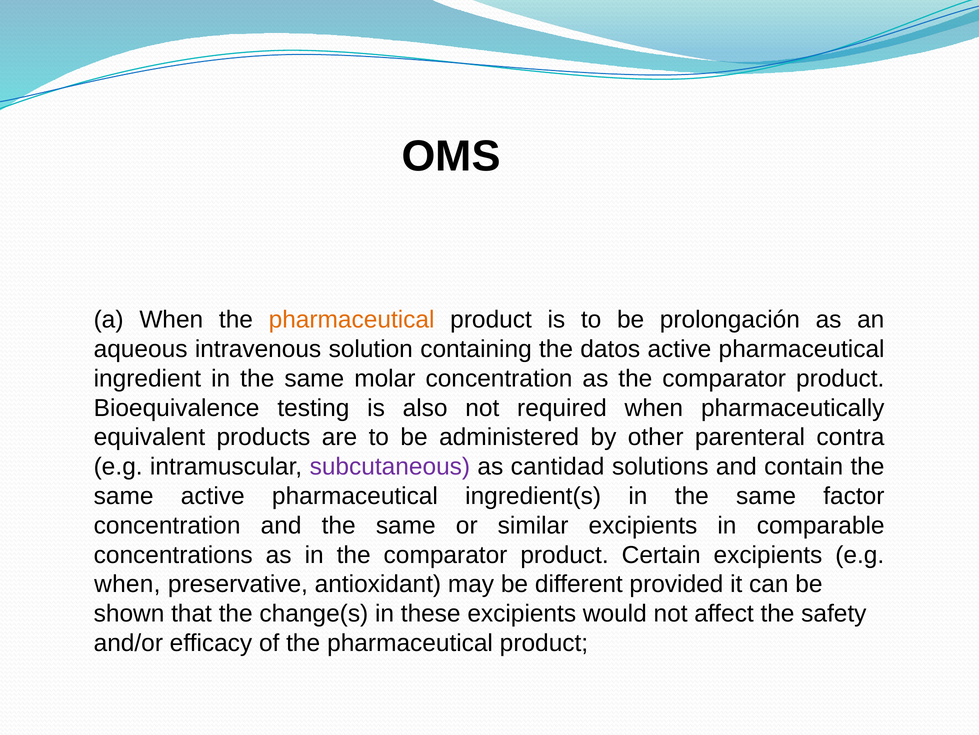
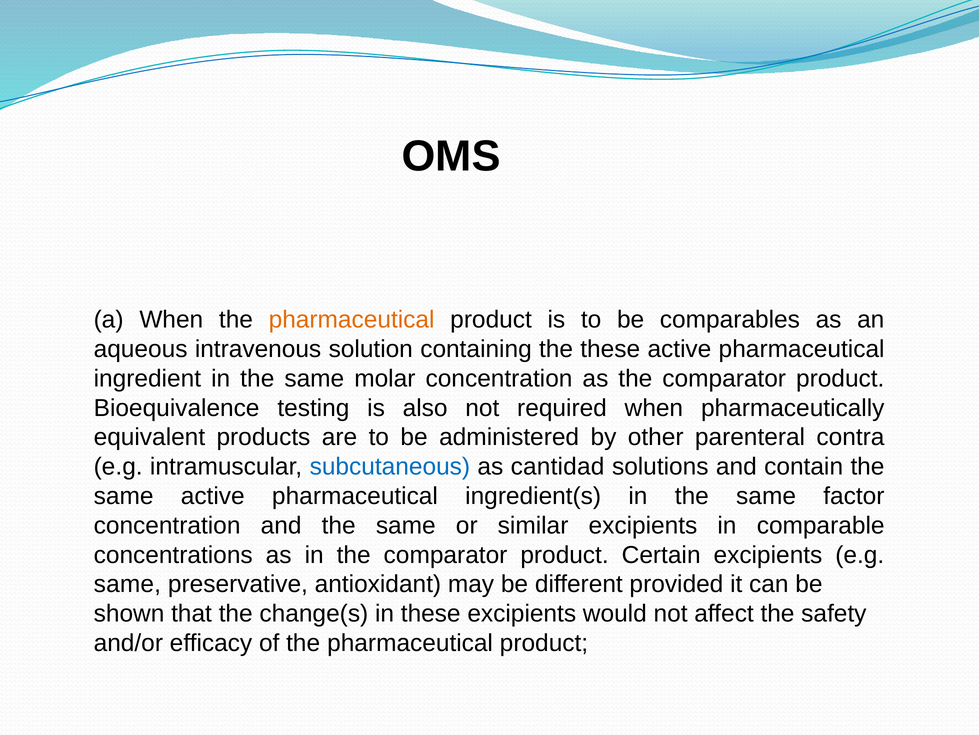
prolongación: prolongación -> comparables (730, 319)
the datos: datos -> these (610, 349)
subcutaneous colour: purple -> blue (390, 466)
when: when -> same (127, 584)
